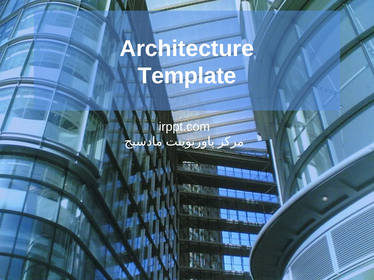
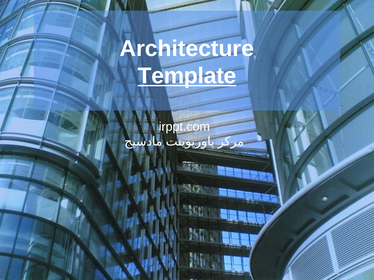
Template underline: none -> present (187, 76)
